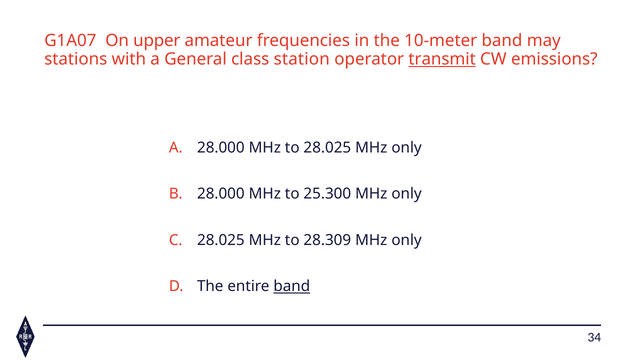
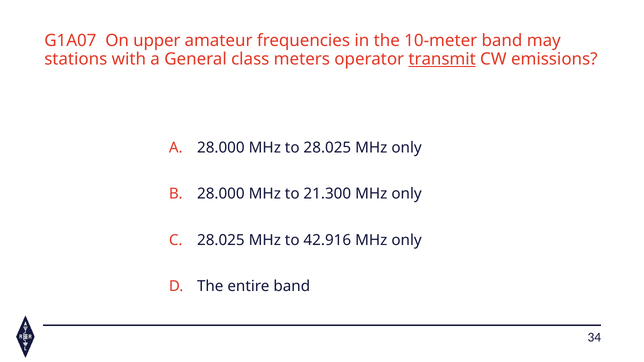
station: station -> meters (302, 59)
25.300: 25.300 -> 21.300 (327, 194)
28.309: 28.309 -> 42.916 (327, 240)
band underline: present -> none (292, 287)
